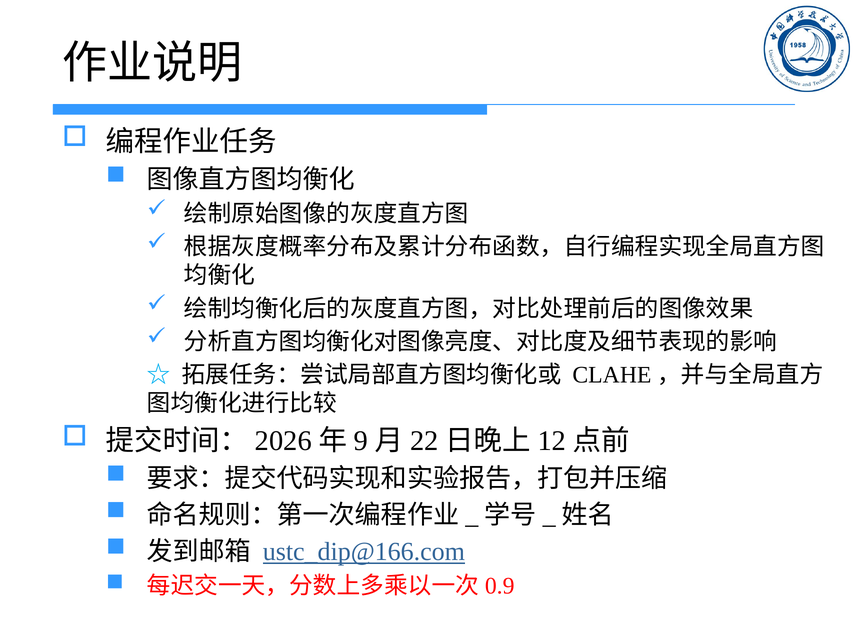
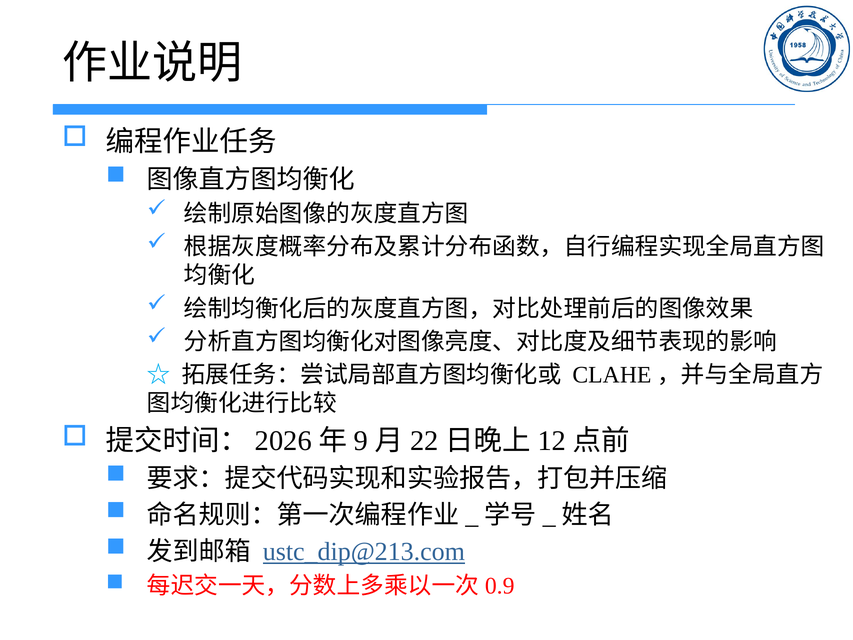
ustc_dip@166.com: ustc_dip@166.com -> ustc_dip@213.com (364, 551)
